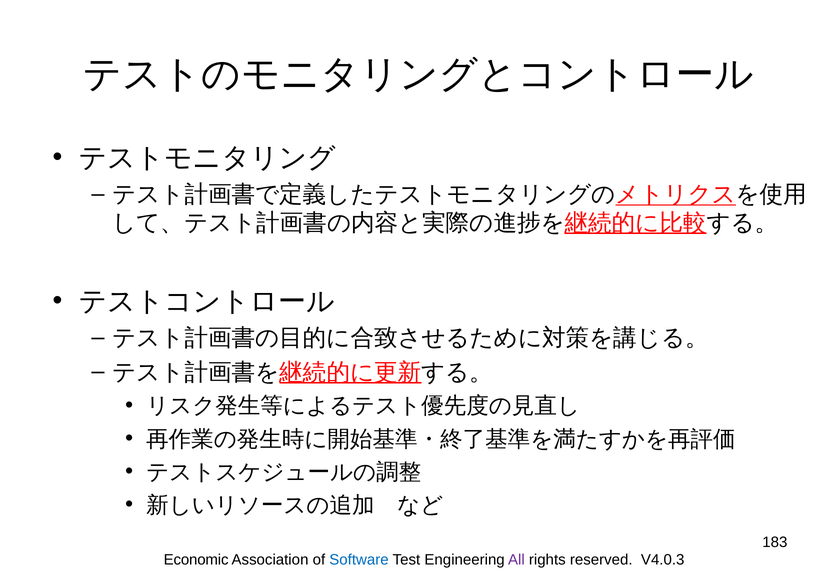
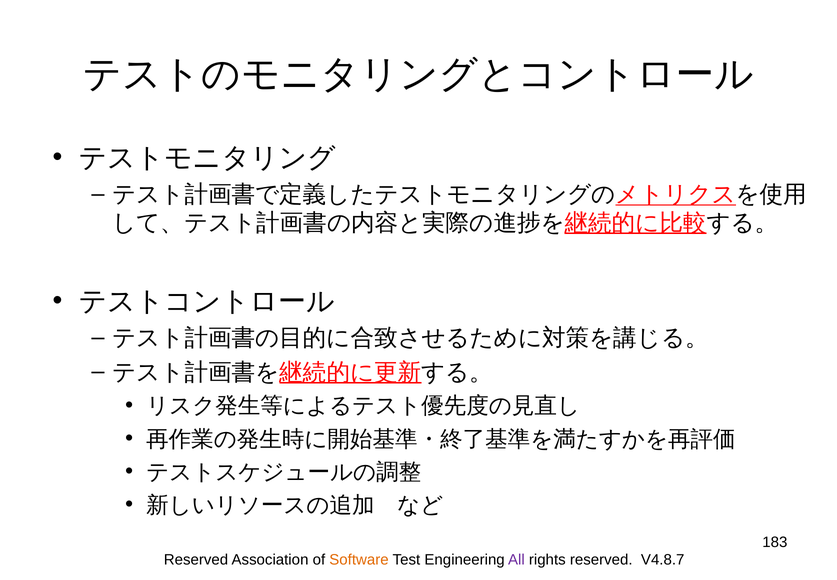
Economic: Economic -> Reserved (196, 559)
Software colour: blue -> orange (359, 559)
V4.0.3: V4.0.3 -> V4.8.7 (663, 559)
